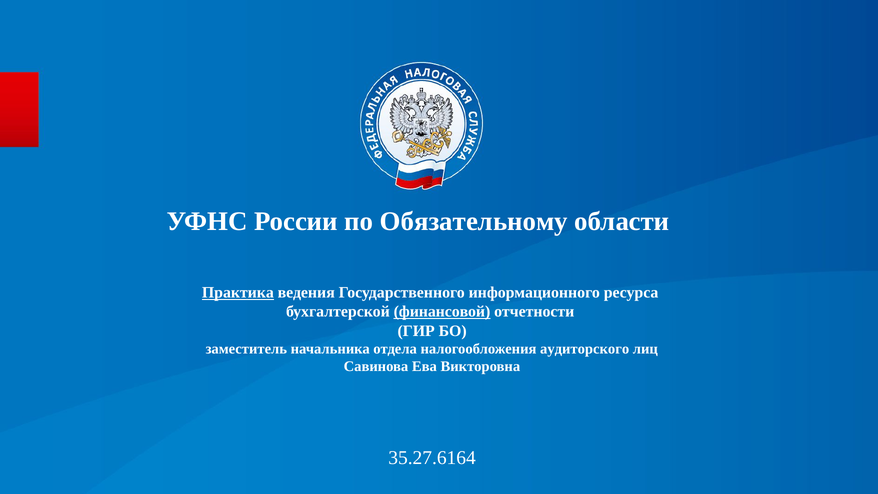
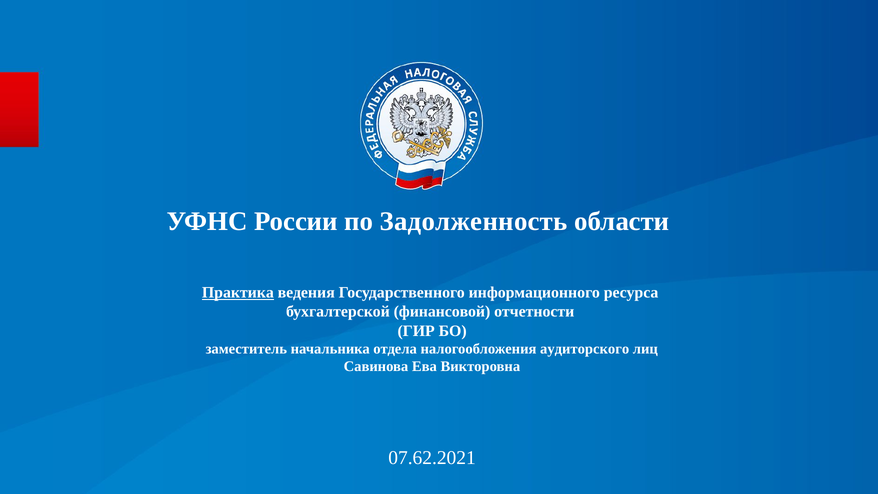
Обязательному: Обязательному -> Задолженность (474, 221)
финансовой underline: present -> none (442, 312)
35.27.6164: 35.27.6164 -> 07.62.2021 (432, 457)
